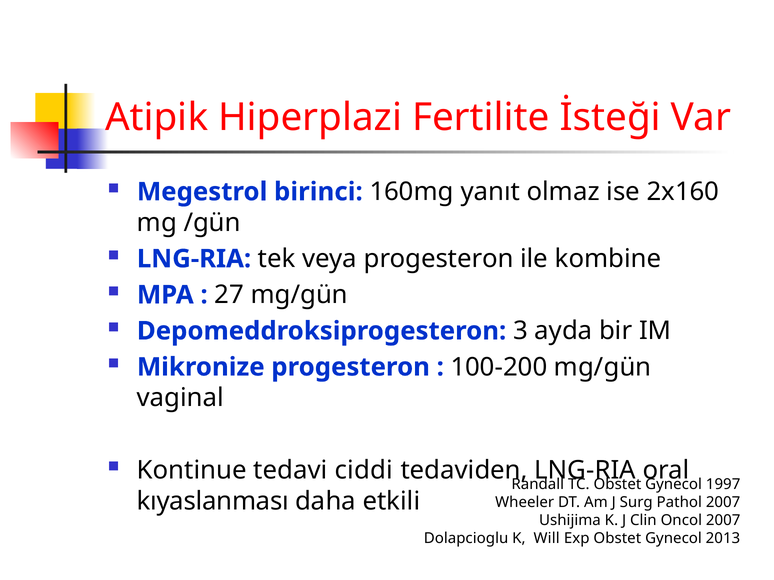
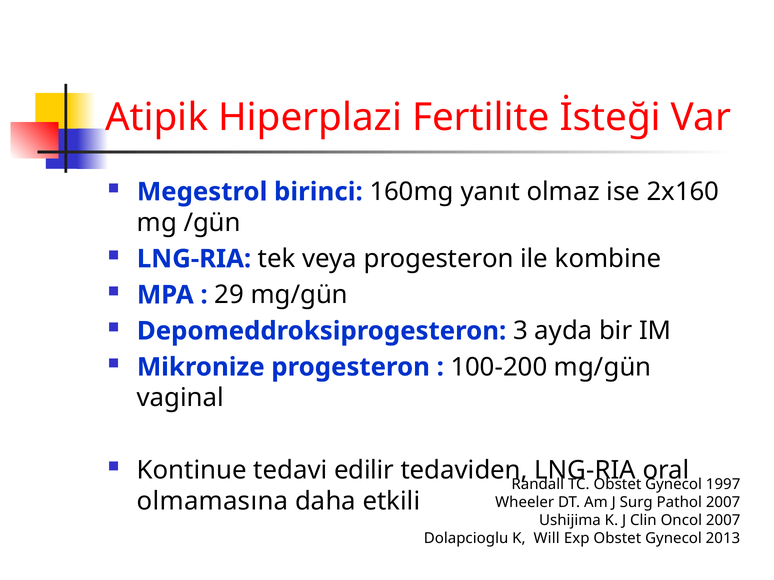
27: 27 -> 29 (229, 295)
ciddi: ciddi -> edilir (364, 471)
kıyaslanması: kıyaslanması -> olmamasına (213, 502)
